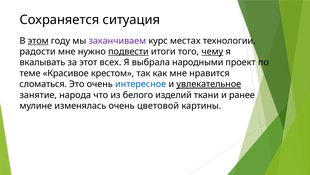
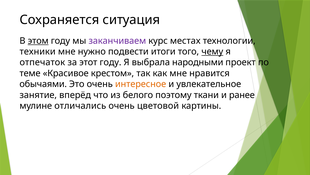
радости: радости -> техники (38, 51)
подвести underline: present -> none (128, 51)
вкалывать: вкалывать -> отпечаток (42, 62)
этот всех: всех -> году (110, 62)
сломаться: сломаться -> обычаями (43, 84)
интересное colour: blue -> orange (141, 84)
увлекательное underline: present -> none (209, 84)
народа: народа -> вперёд (75, 95)
изделий: изделий -> поэтому (173, 95)
изменялась: изменялась -> отличались (80, 106)
